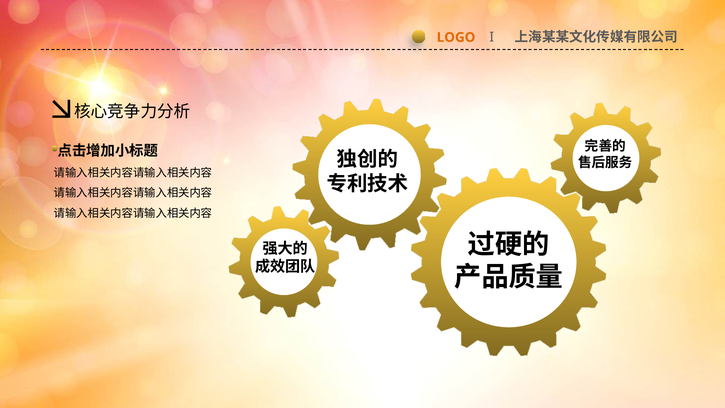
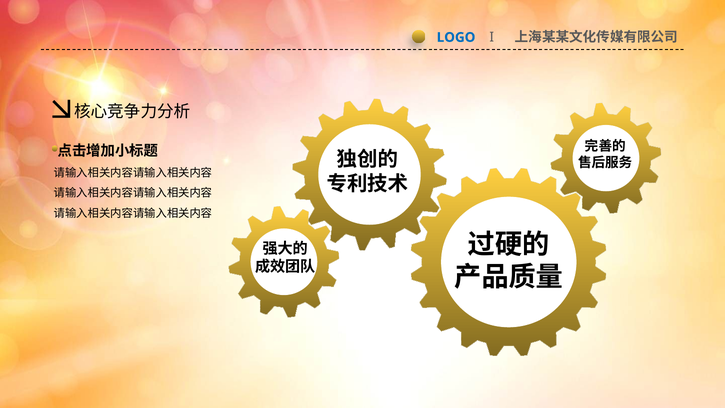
LOGO colour: orange -> blue (456, 37)
